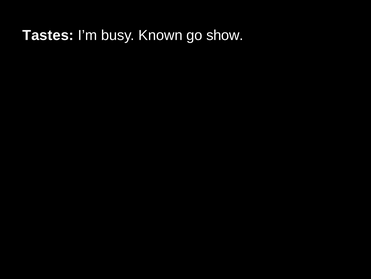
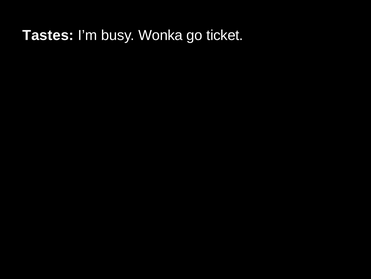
Known: Known -> Wonka (161, 35)
show: show -> ticket (225, 35)
